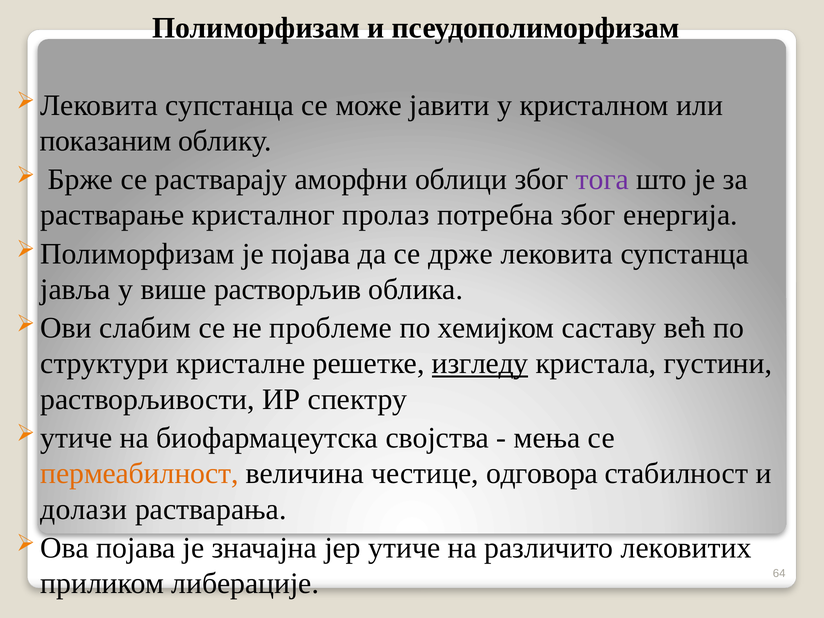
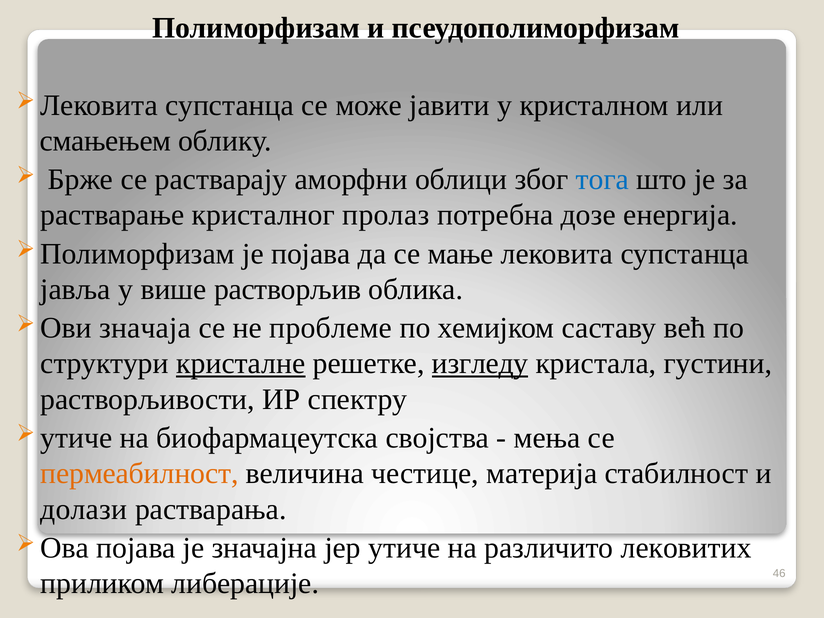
показаним: показаним -> смањењем (106, 141)
тога colour: purple -> blue (602, 179)
потребна због: због -> дозе (588, 215)
држе: држе -> мање (461, 254)
слабим: слабим -> значаја (145, 328)
кристалне underline: none -> present (241, 364)
одговора: одговора -> материја (542, 474)
64: 64 -> 46 (779, 573)
